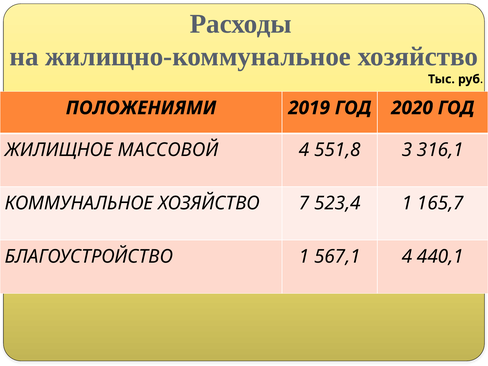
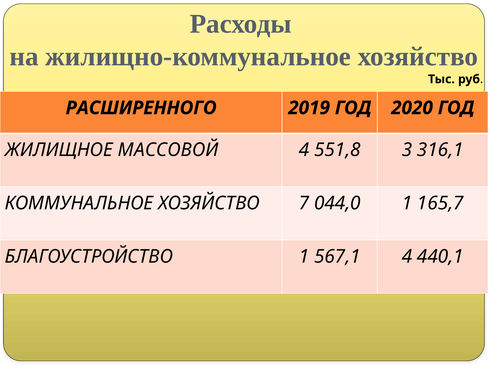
ПОЛОЖЕНИЯМИ: ПОЛОЖЕНИЯМИ -> РАСШИРЕННОГО (141, 108)
523,4: 523,4 -> 044,0 (337, 203)
